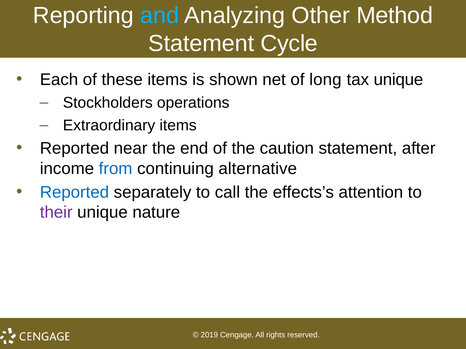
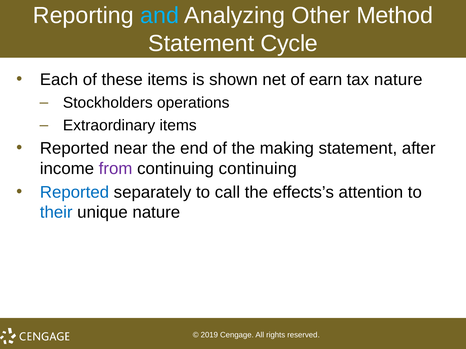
long: long -> earn (326, 80)
tax unique: unique -> nature (398, 80)
caution: caution -> making (287, 149)
from colour: blue -> purple (116, 169)
continuing alternative: alternative -> continuing (258, 169)
their colour: purple -> blue (56, 213)
